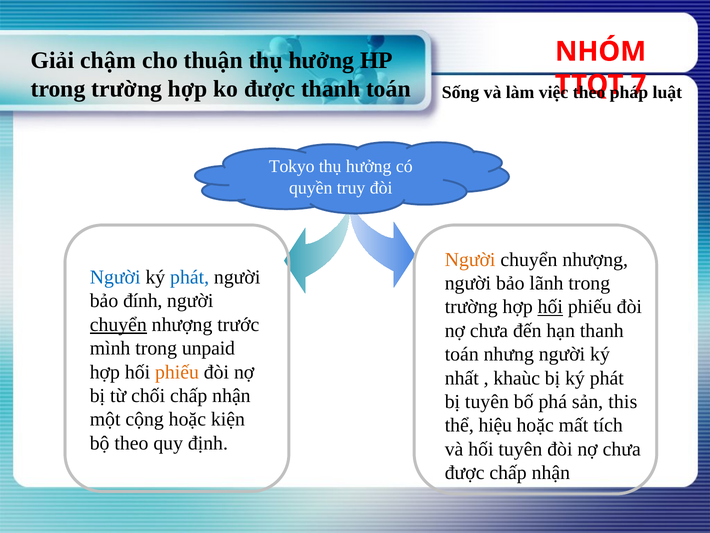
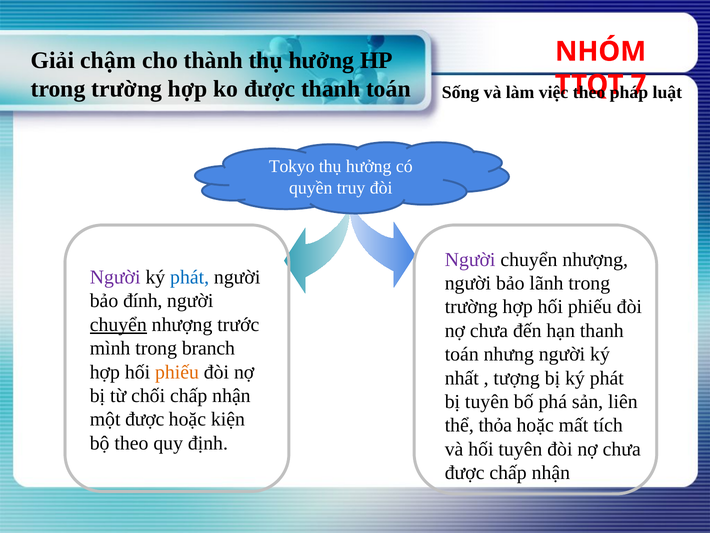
thuận: thuận -> thành (213, 60)
Người colour: orange -> purple (470, 259)
Người colour: blue -> purple (115, 277)
hối underline: present -> none (550, 307)
unpaid: unpaid -> branch (208, 348)
khaùc: khaùc -> tượng (517, 378)
this: this -> liên (623, 401)
một cộng: cộng -> được (145, 419)
hiệu: hiệu -> thỏa (495, 425)
